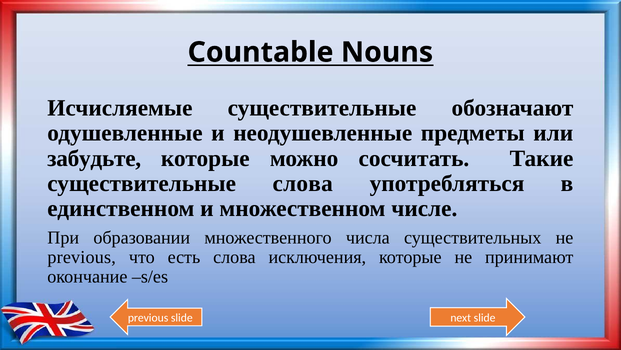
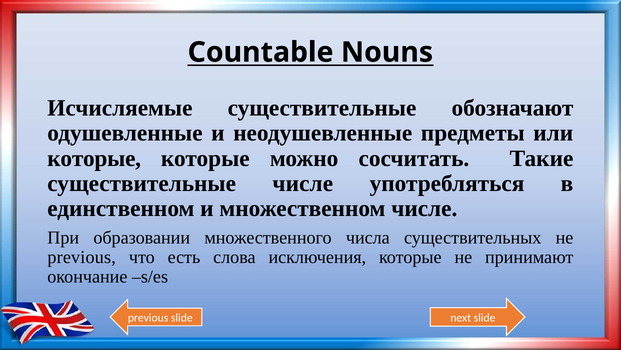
забудьте: забудьте -> которые (94, 158)
существительные слова: слова -> числе (303, 183)
